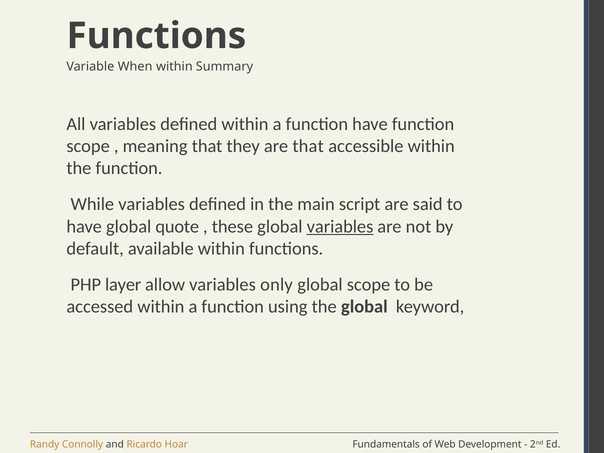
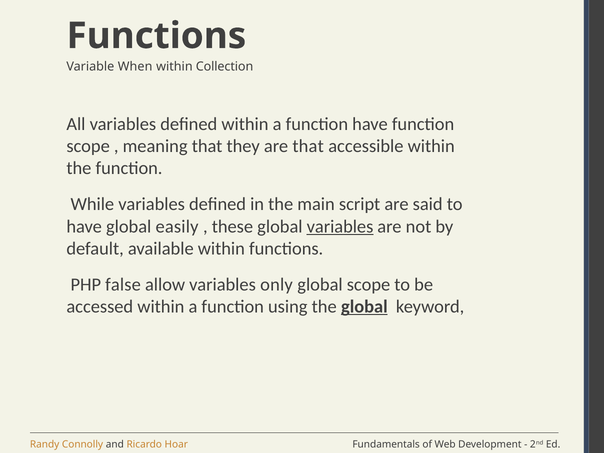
Summary: Summary -> Collection (225, 67)
quote: quote -> easily (177, 226)
layer: layer -> false (123, 284)
global underline: none -> present (364, 307)
